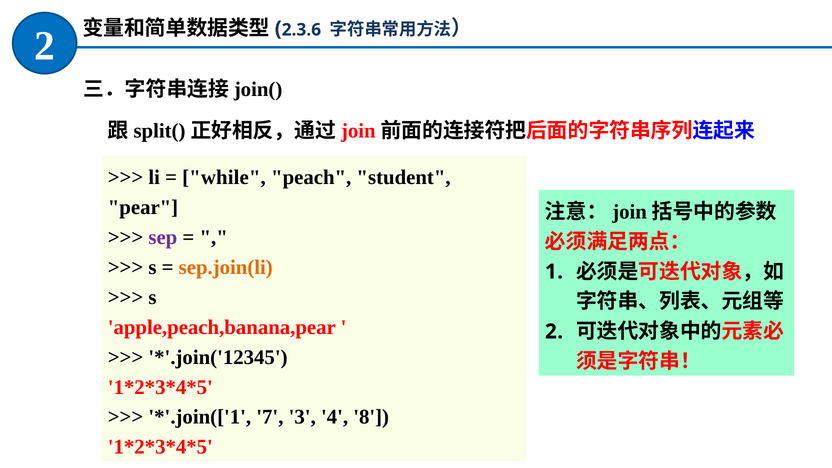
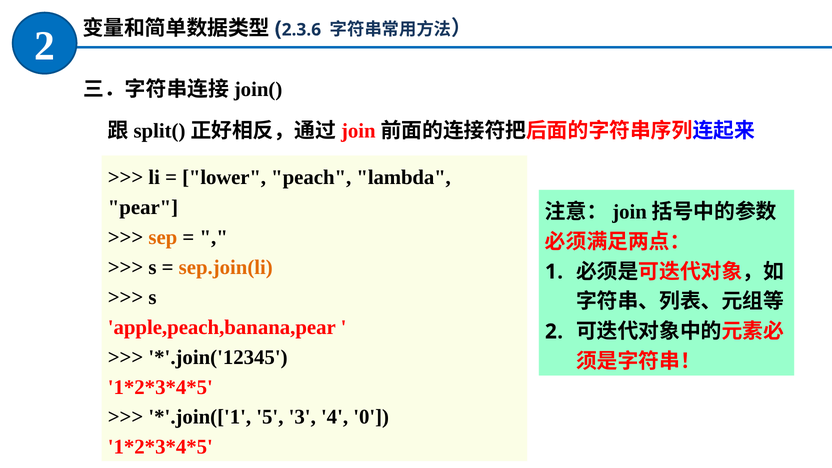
while: while -> lower (224, 178)
student: student -> lambda (404, 178)
sep colour: purple -> orange (163, 237)
7: 7 -> 5 (270, 417)
8: 8 -> 0 (371, 417)
